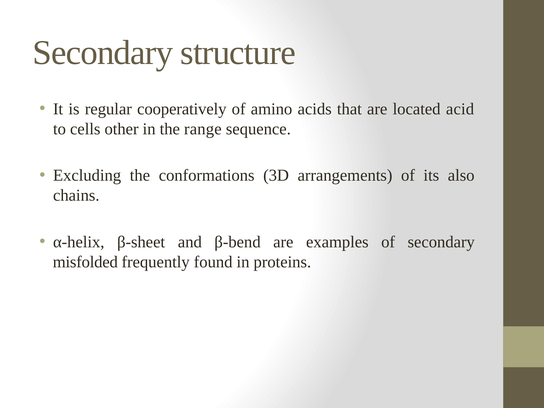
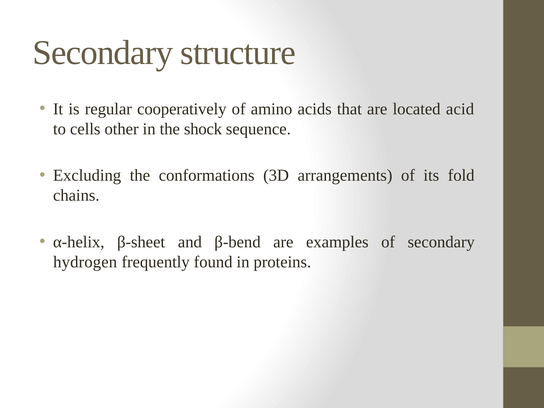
range: range -> shock (203, 129)
also: also -> fold (461, 176)
misfolded: misfolded -> hydrogen (85, 262)
